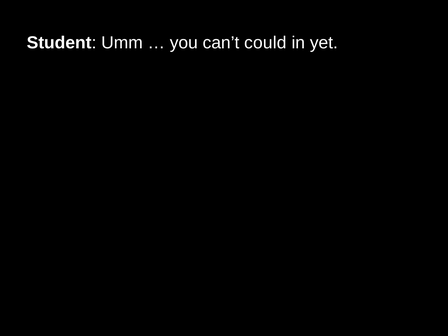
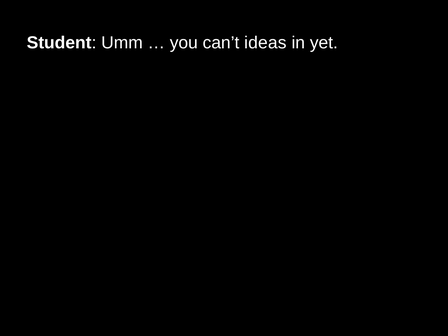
could: could -> ideas (265, 43)
